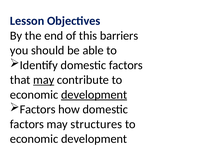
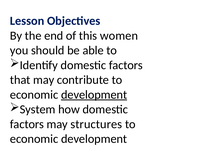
barriers: barriers -> women (119, 36)
may underline: present -> none (44, 80)
Factors: Factors -> System (38, 109)
